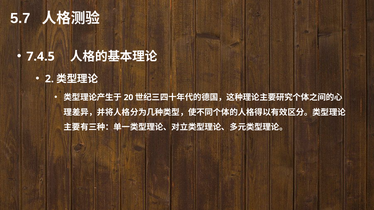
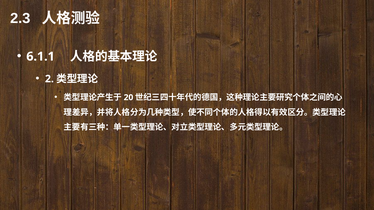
5.7: 5.7 -> 2.3 (20, 18)
7.4.5: 7.4.5 -> 6.1.1 (41, 57)
